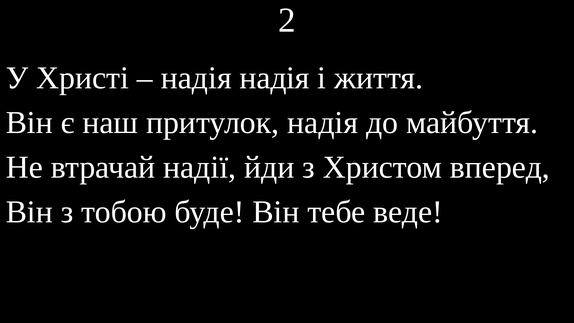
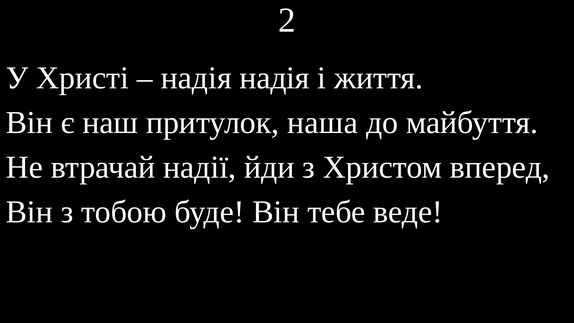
притулок надія: надія -> наша (323, 123)
